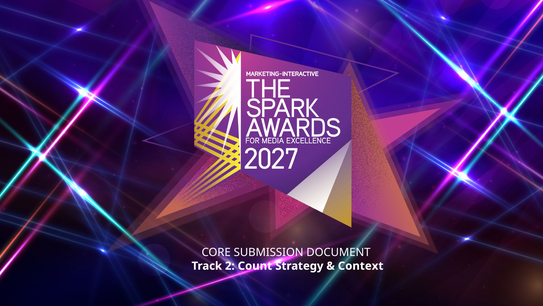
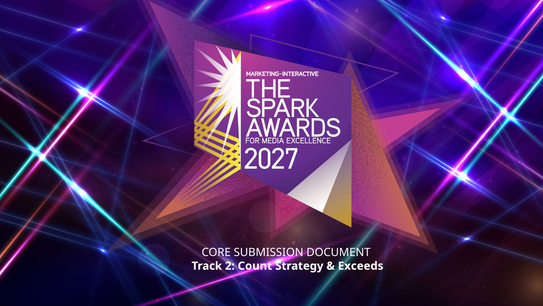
Context: Context -> Exceeds (361, 265)
